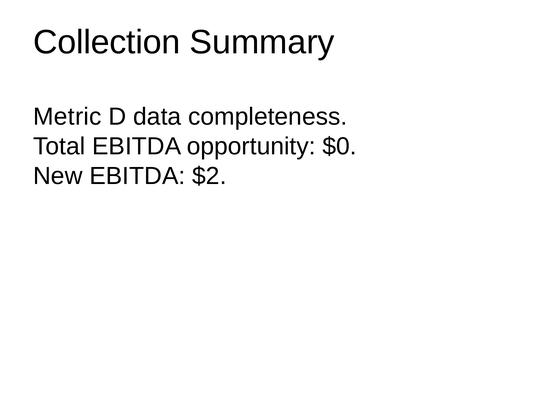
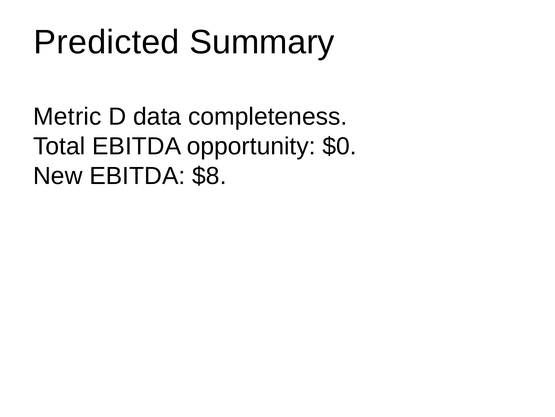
Collection: Collection -> Predicted (107, 42)
$2: $2 -> $8 (209, 176)
